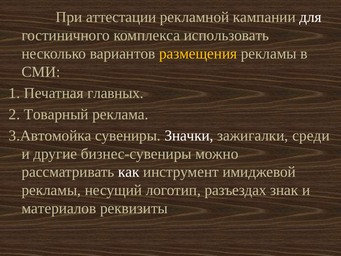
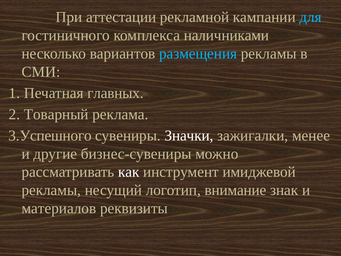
для colour: white -> light blue (311, 17)
использовать: использовать -> наличниками (226, 35)
размещения colour: yellow -> light blue (198, 54)
3.Автомойка: 3.Автомойка -> 3.Успешного (50, 135)
среди: среди -> менее (311, 135)
разъездах: разъездах -> внимание (236, 190)
